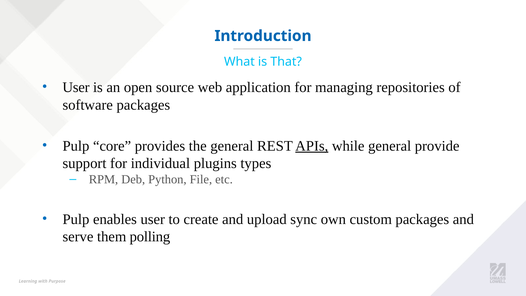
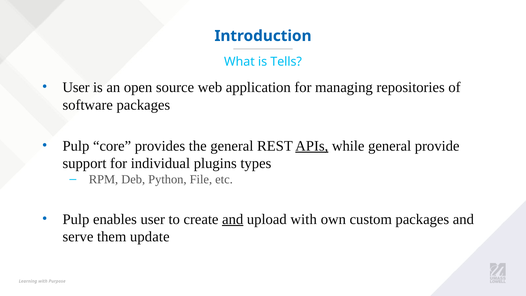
That: That -> Tells (286, 62)
and underline: none -> present (233, 219)
upload sync: sync -> with (304, 219)
polling: polling -> update (150, 237)
